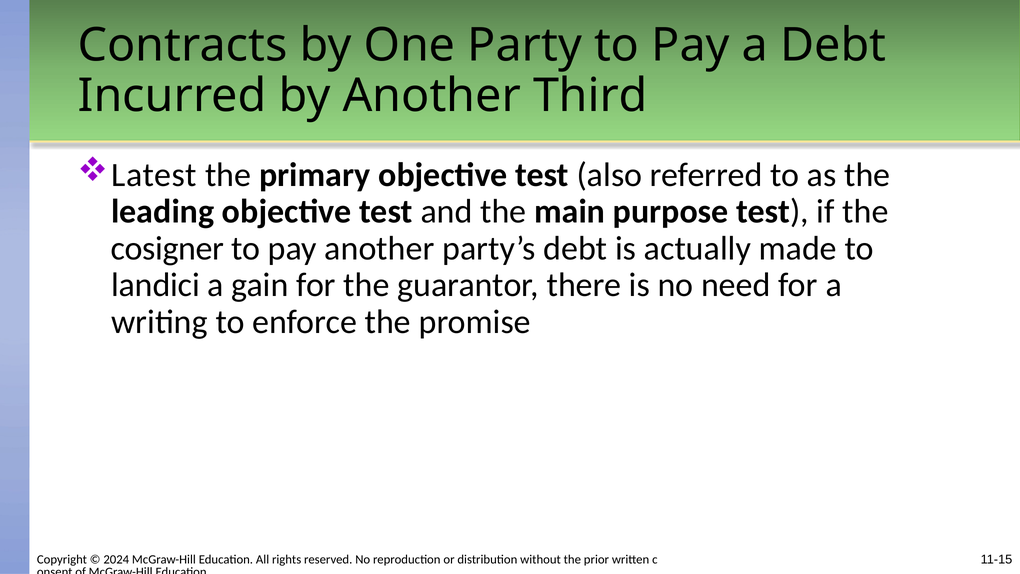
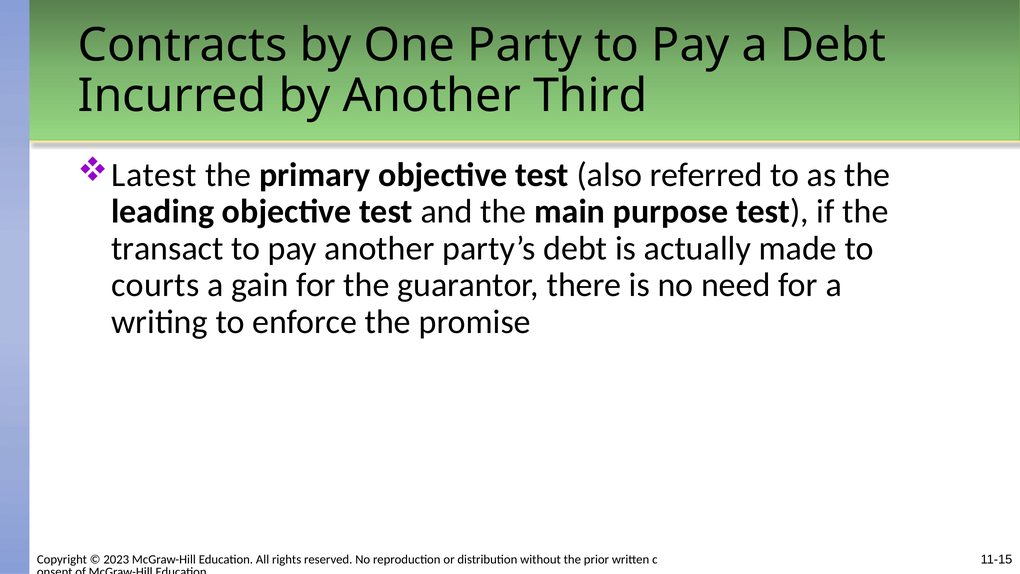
cosigner: cosigner -> transact (167, 248)
landici: landici -> courts (155, 285)
2024: 2024 -> 2023 (116, 559)
